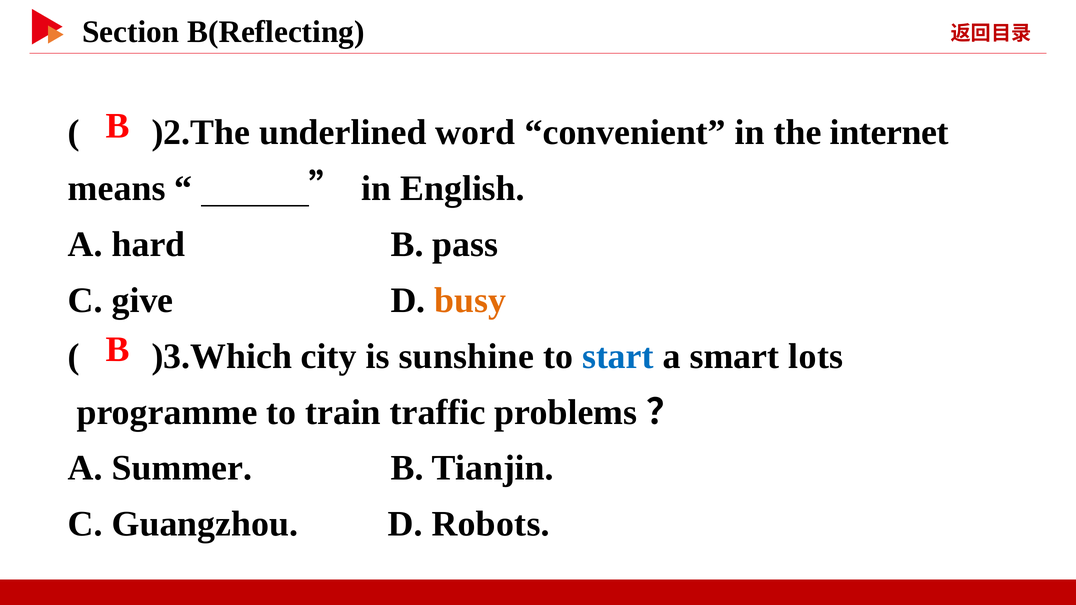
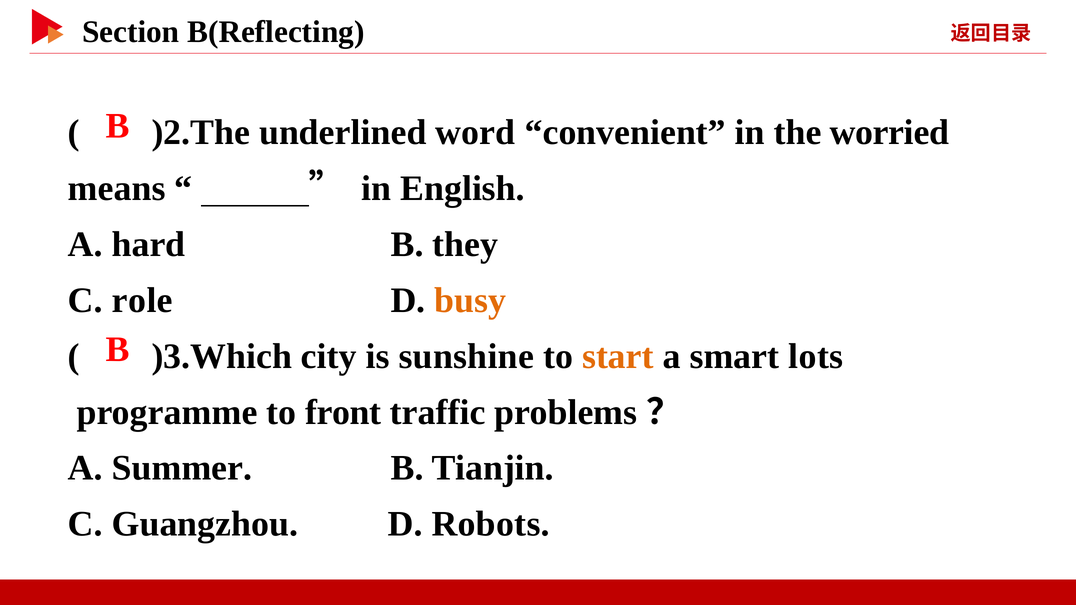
internet: internet -> worried (889, 133)
pass: pass -> they (465, 245)
give: give -> role (142, 300)
start colour: blue -> orange (618, 356)
train: train -> front (343, 412)
